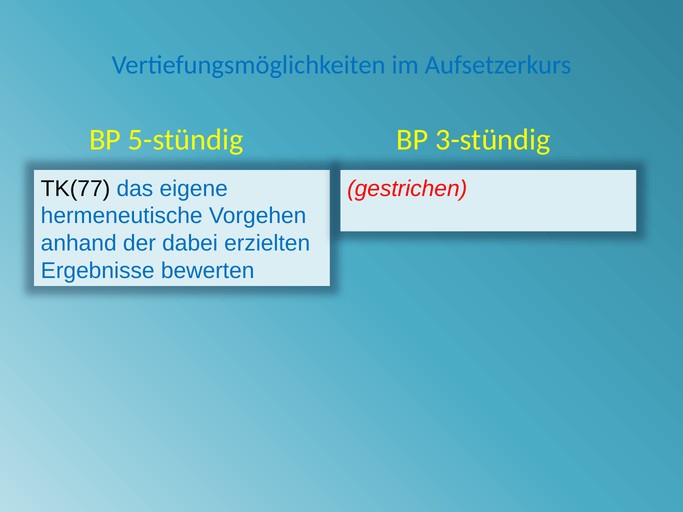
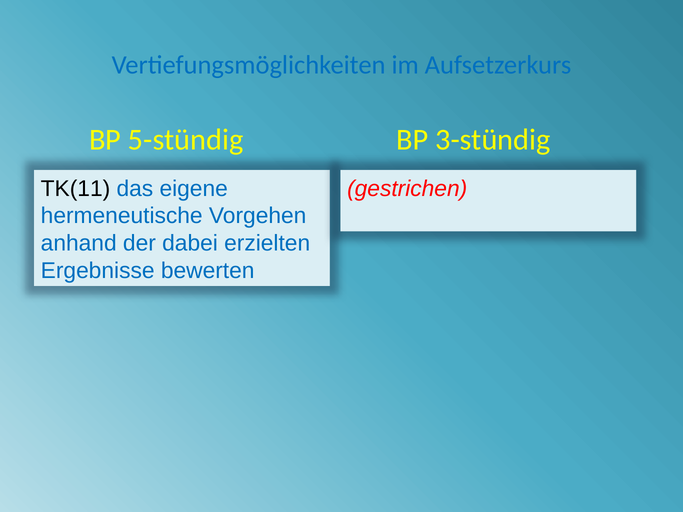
TK(77: TK(77 -> TK(11 (75, 189)
